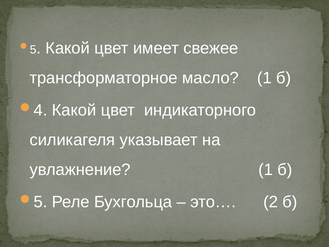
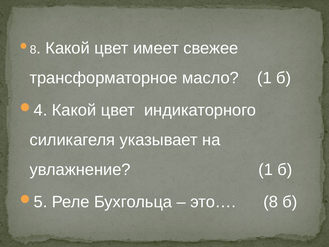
5: 5 -> 8 (33, 50)
это… 2: 2 -> 8 (271, 202)
